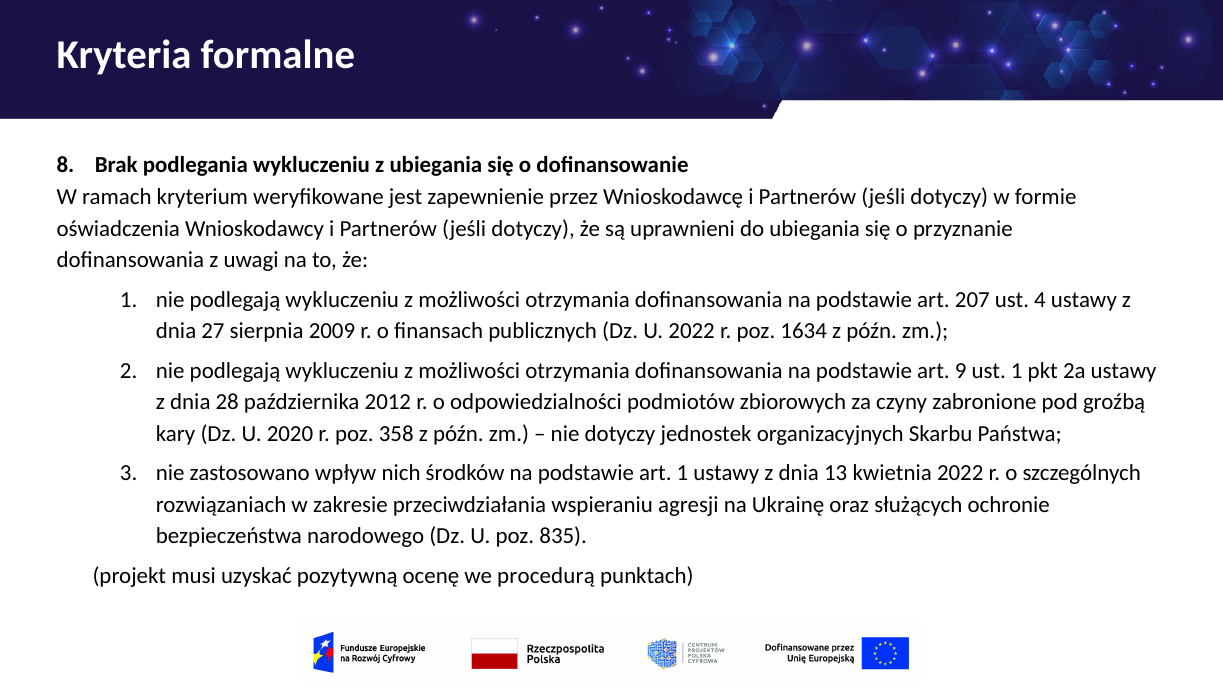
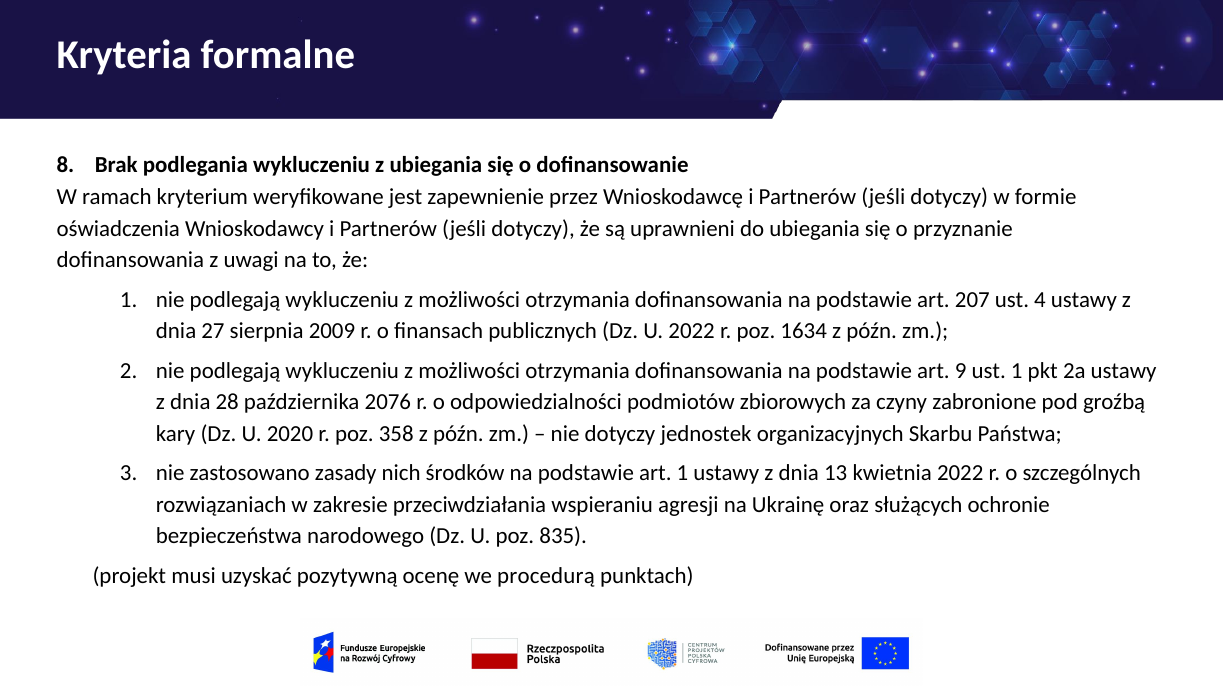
2012: 2012 -> 2076 (388, 402)
wpływ: wpływ -> zasady (346, 473)
